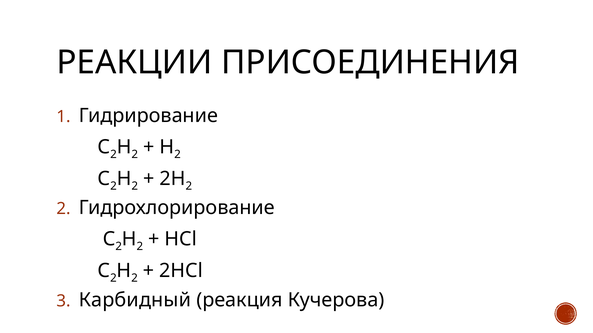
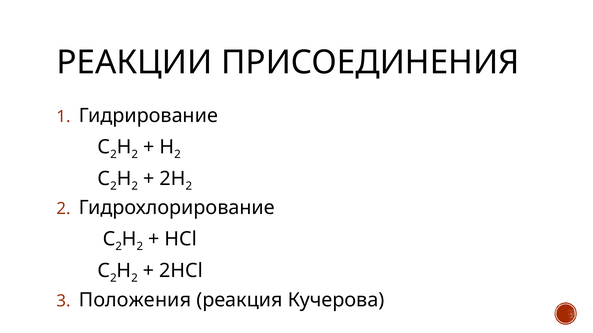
Карбидный: Карбидный -> Положения (135, 300)
